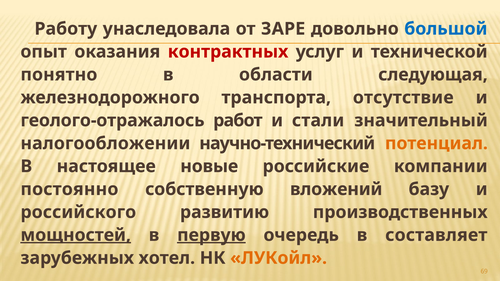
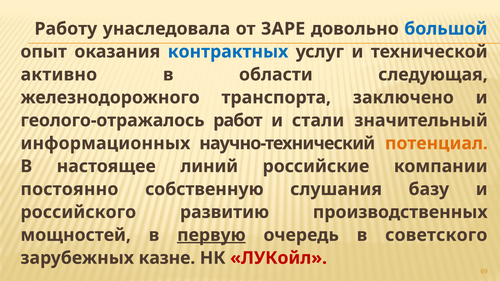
контрактных colour: red -> blue (228, 52)
понятно: понятно -> активно (59, 75)
отсутствие: отсутствие -> заключено (403, 98)
налогообложении: налогообложении -> информационных (105, 143)
новые: новые -> линий (209, 166)
вложений: вложений -> слушания (336, 189)
мощностей underline: present -> none (76, 235)
составляет: составляет -> советского (436, 235)
хотел: хотел -> казне (167, 258)
ЛУКойл colour: orange -> red (279, 258)
